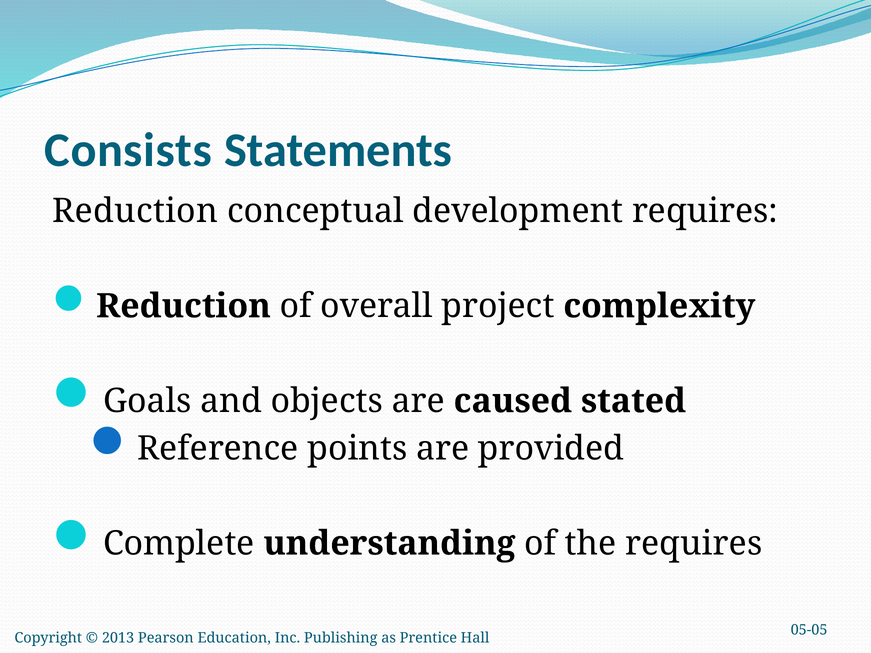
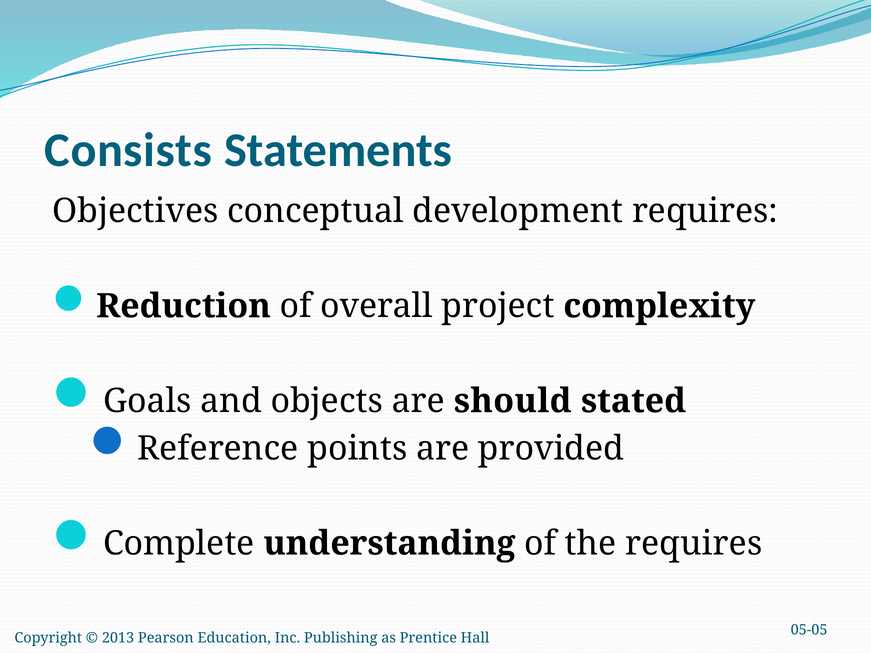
Reduction: Reduction -> Objectives (135, 211)
caused: caused -> should (513, 401)
